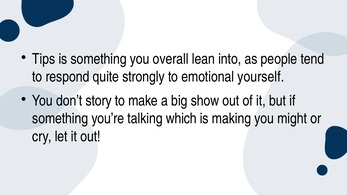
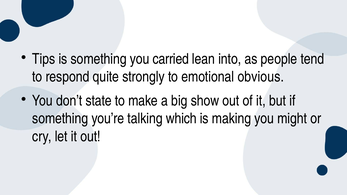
overall: overall -> carried (171, 59)
yourself: yourself -> obvious (261, 77)
story: story -> state (99, 101)
